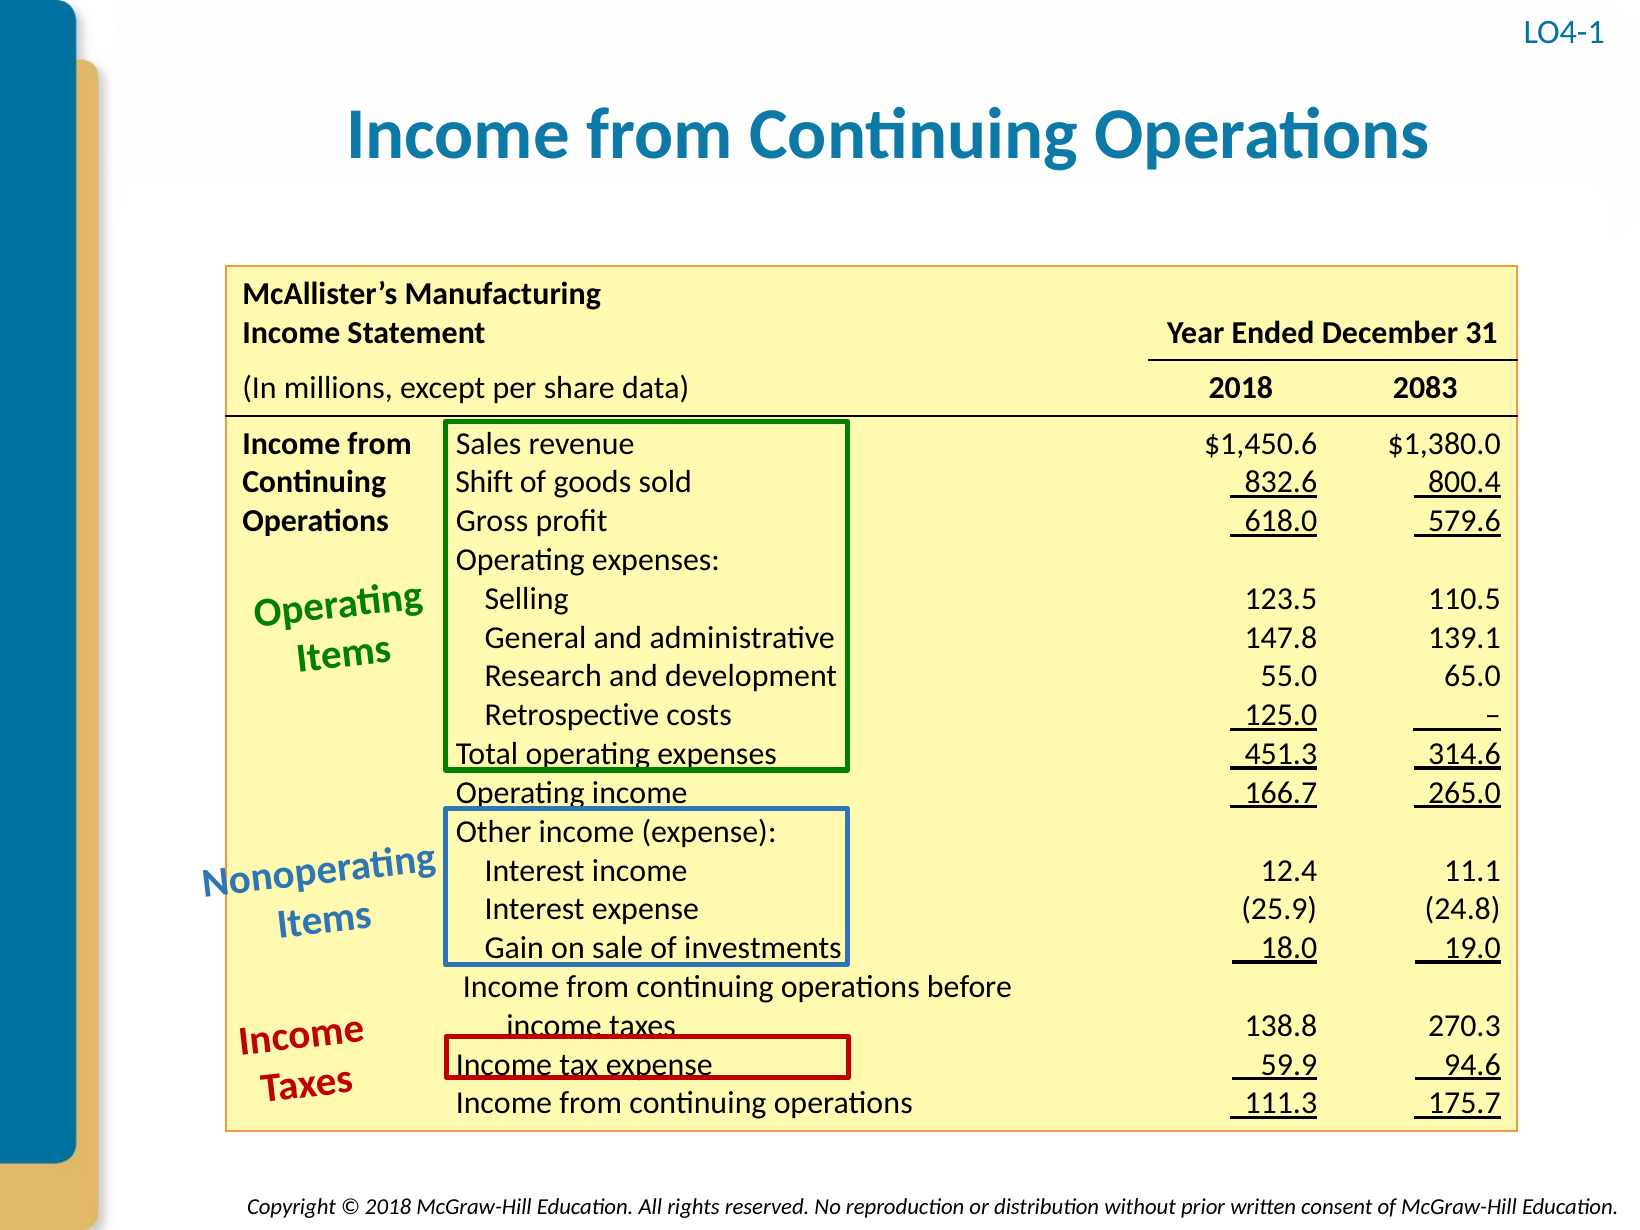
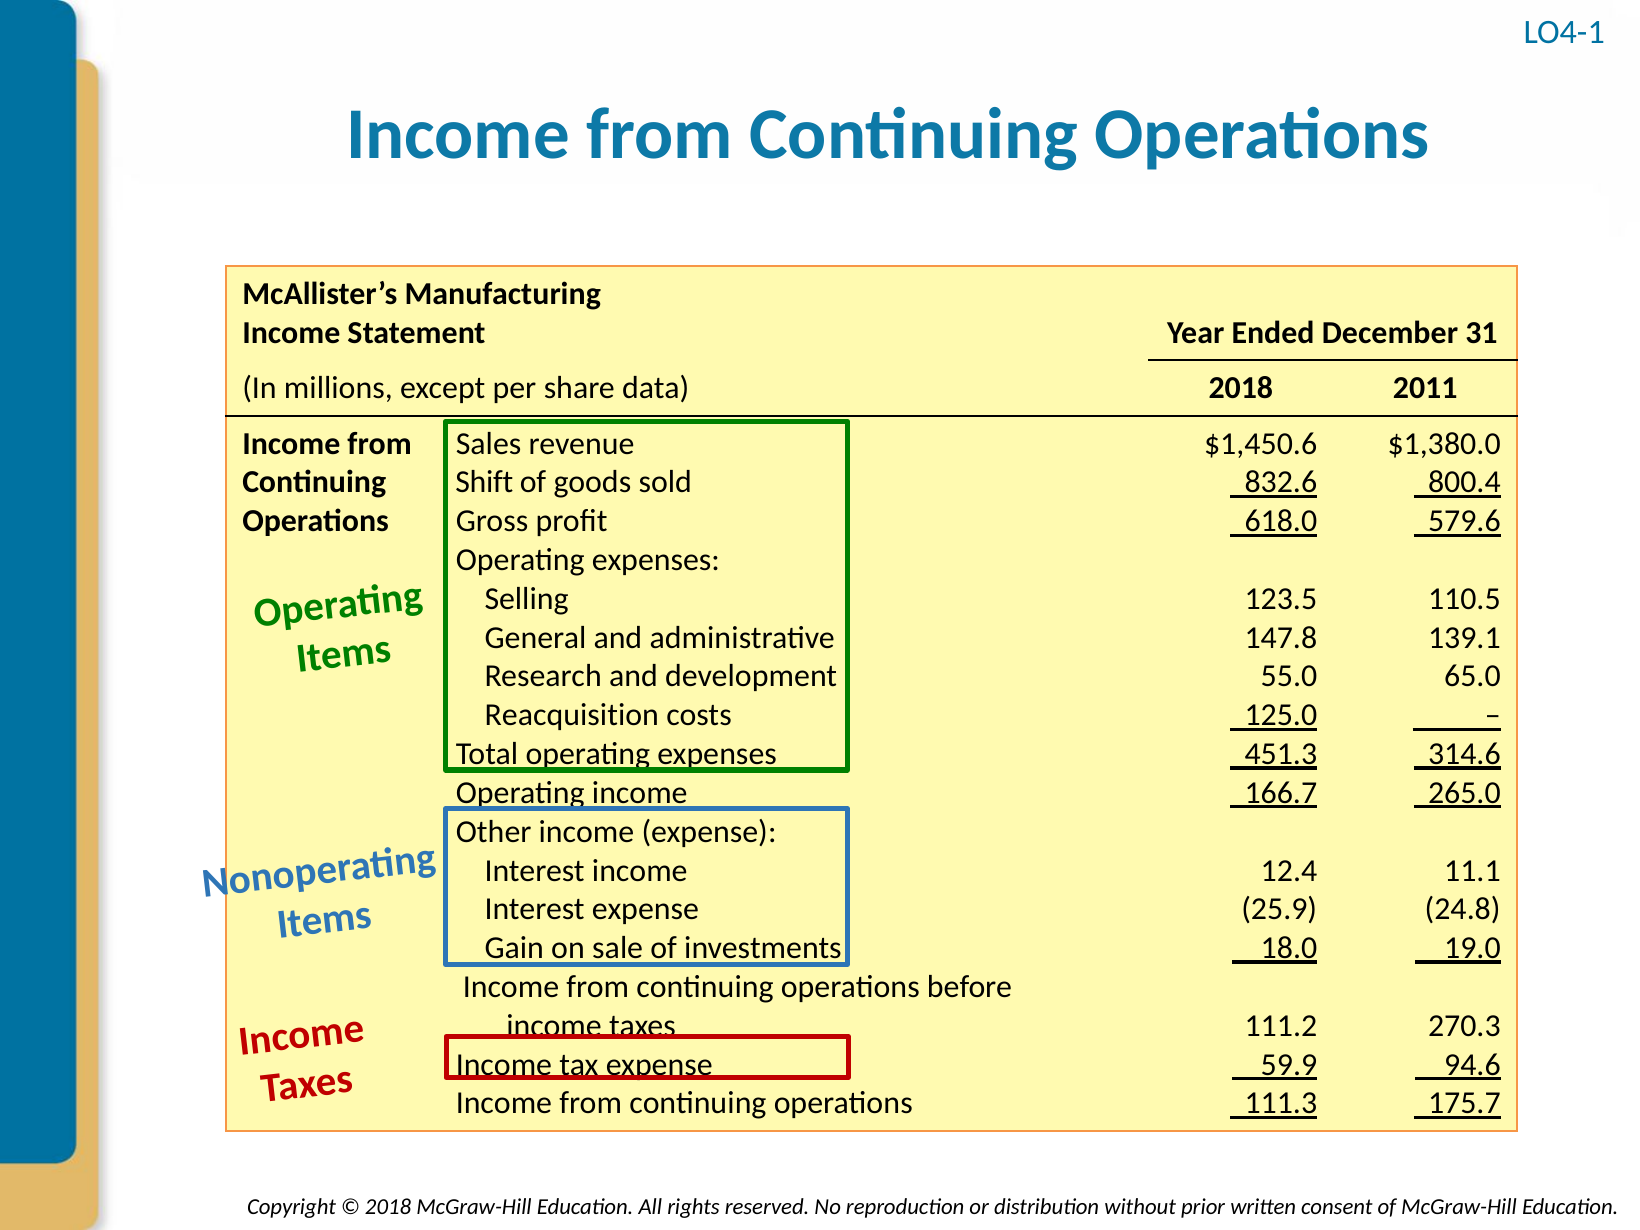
2083: 2083 -> 2011 (1425, 388)
Retrospective: Retrospective -> Reacquisition (572, 715)
138.8: 138.8 -> 111.2 (1281, 1026)
